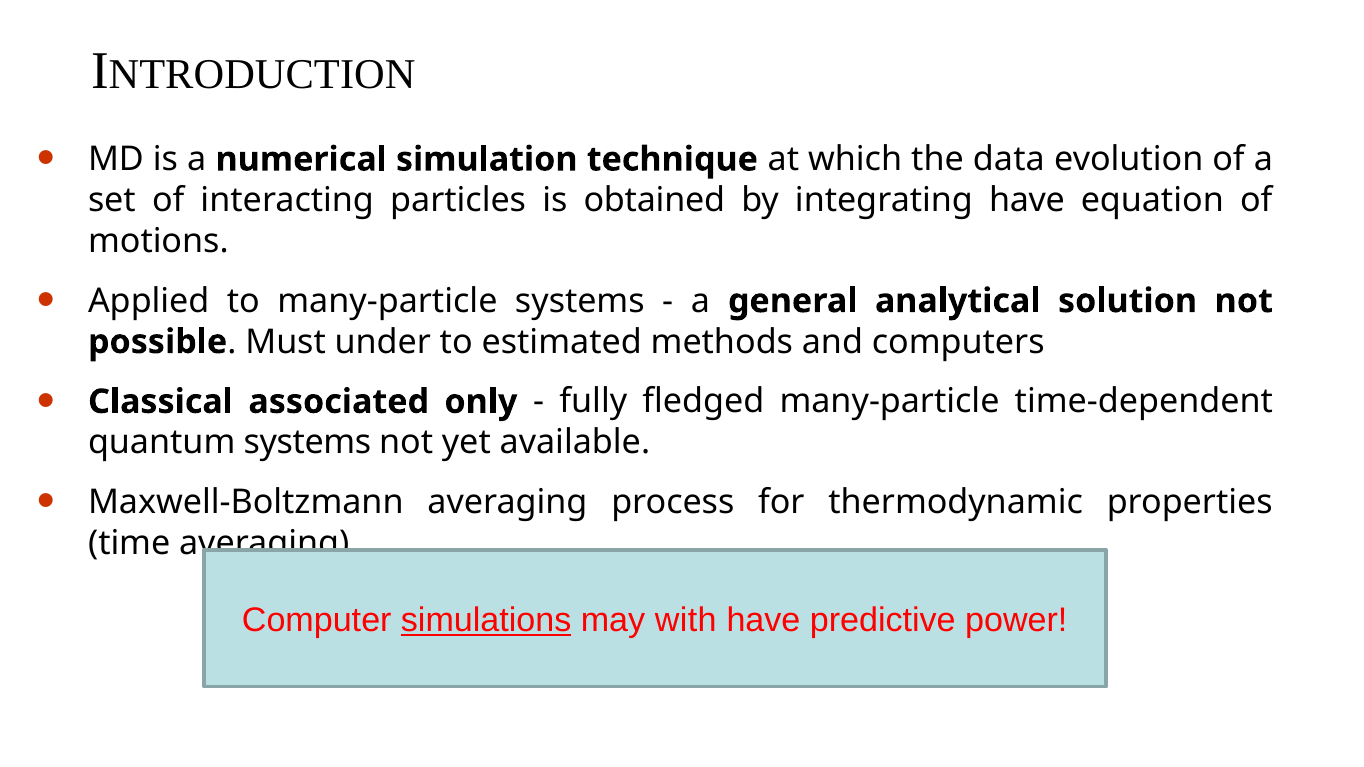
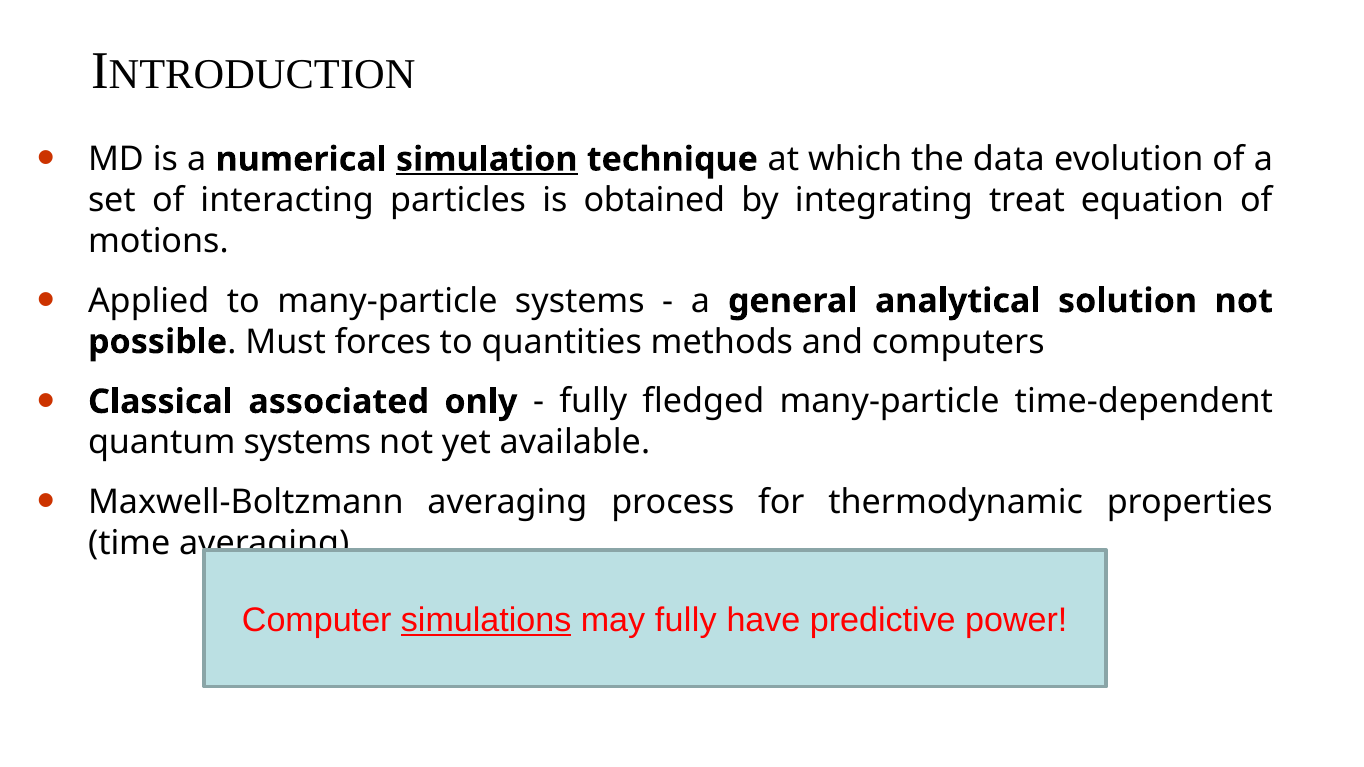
simulation underline: none -> present (487, 159)
integrating have: have -> treat (1027, 200)
under: under -> forces (383, 342)
estimated: estimated -> quantities (562, 342)
may with: with -> fully (686, 621)
